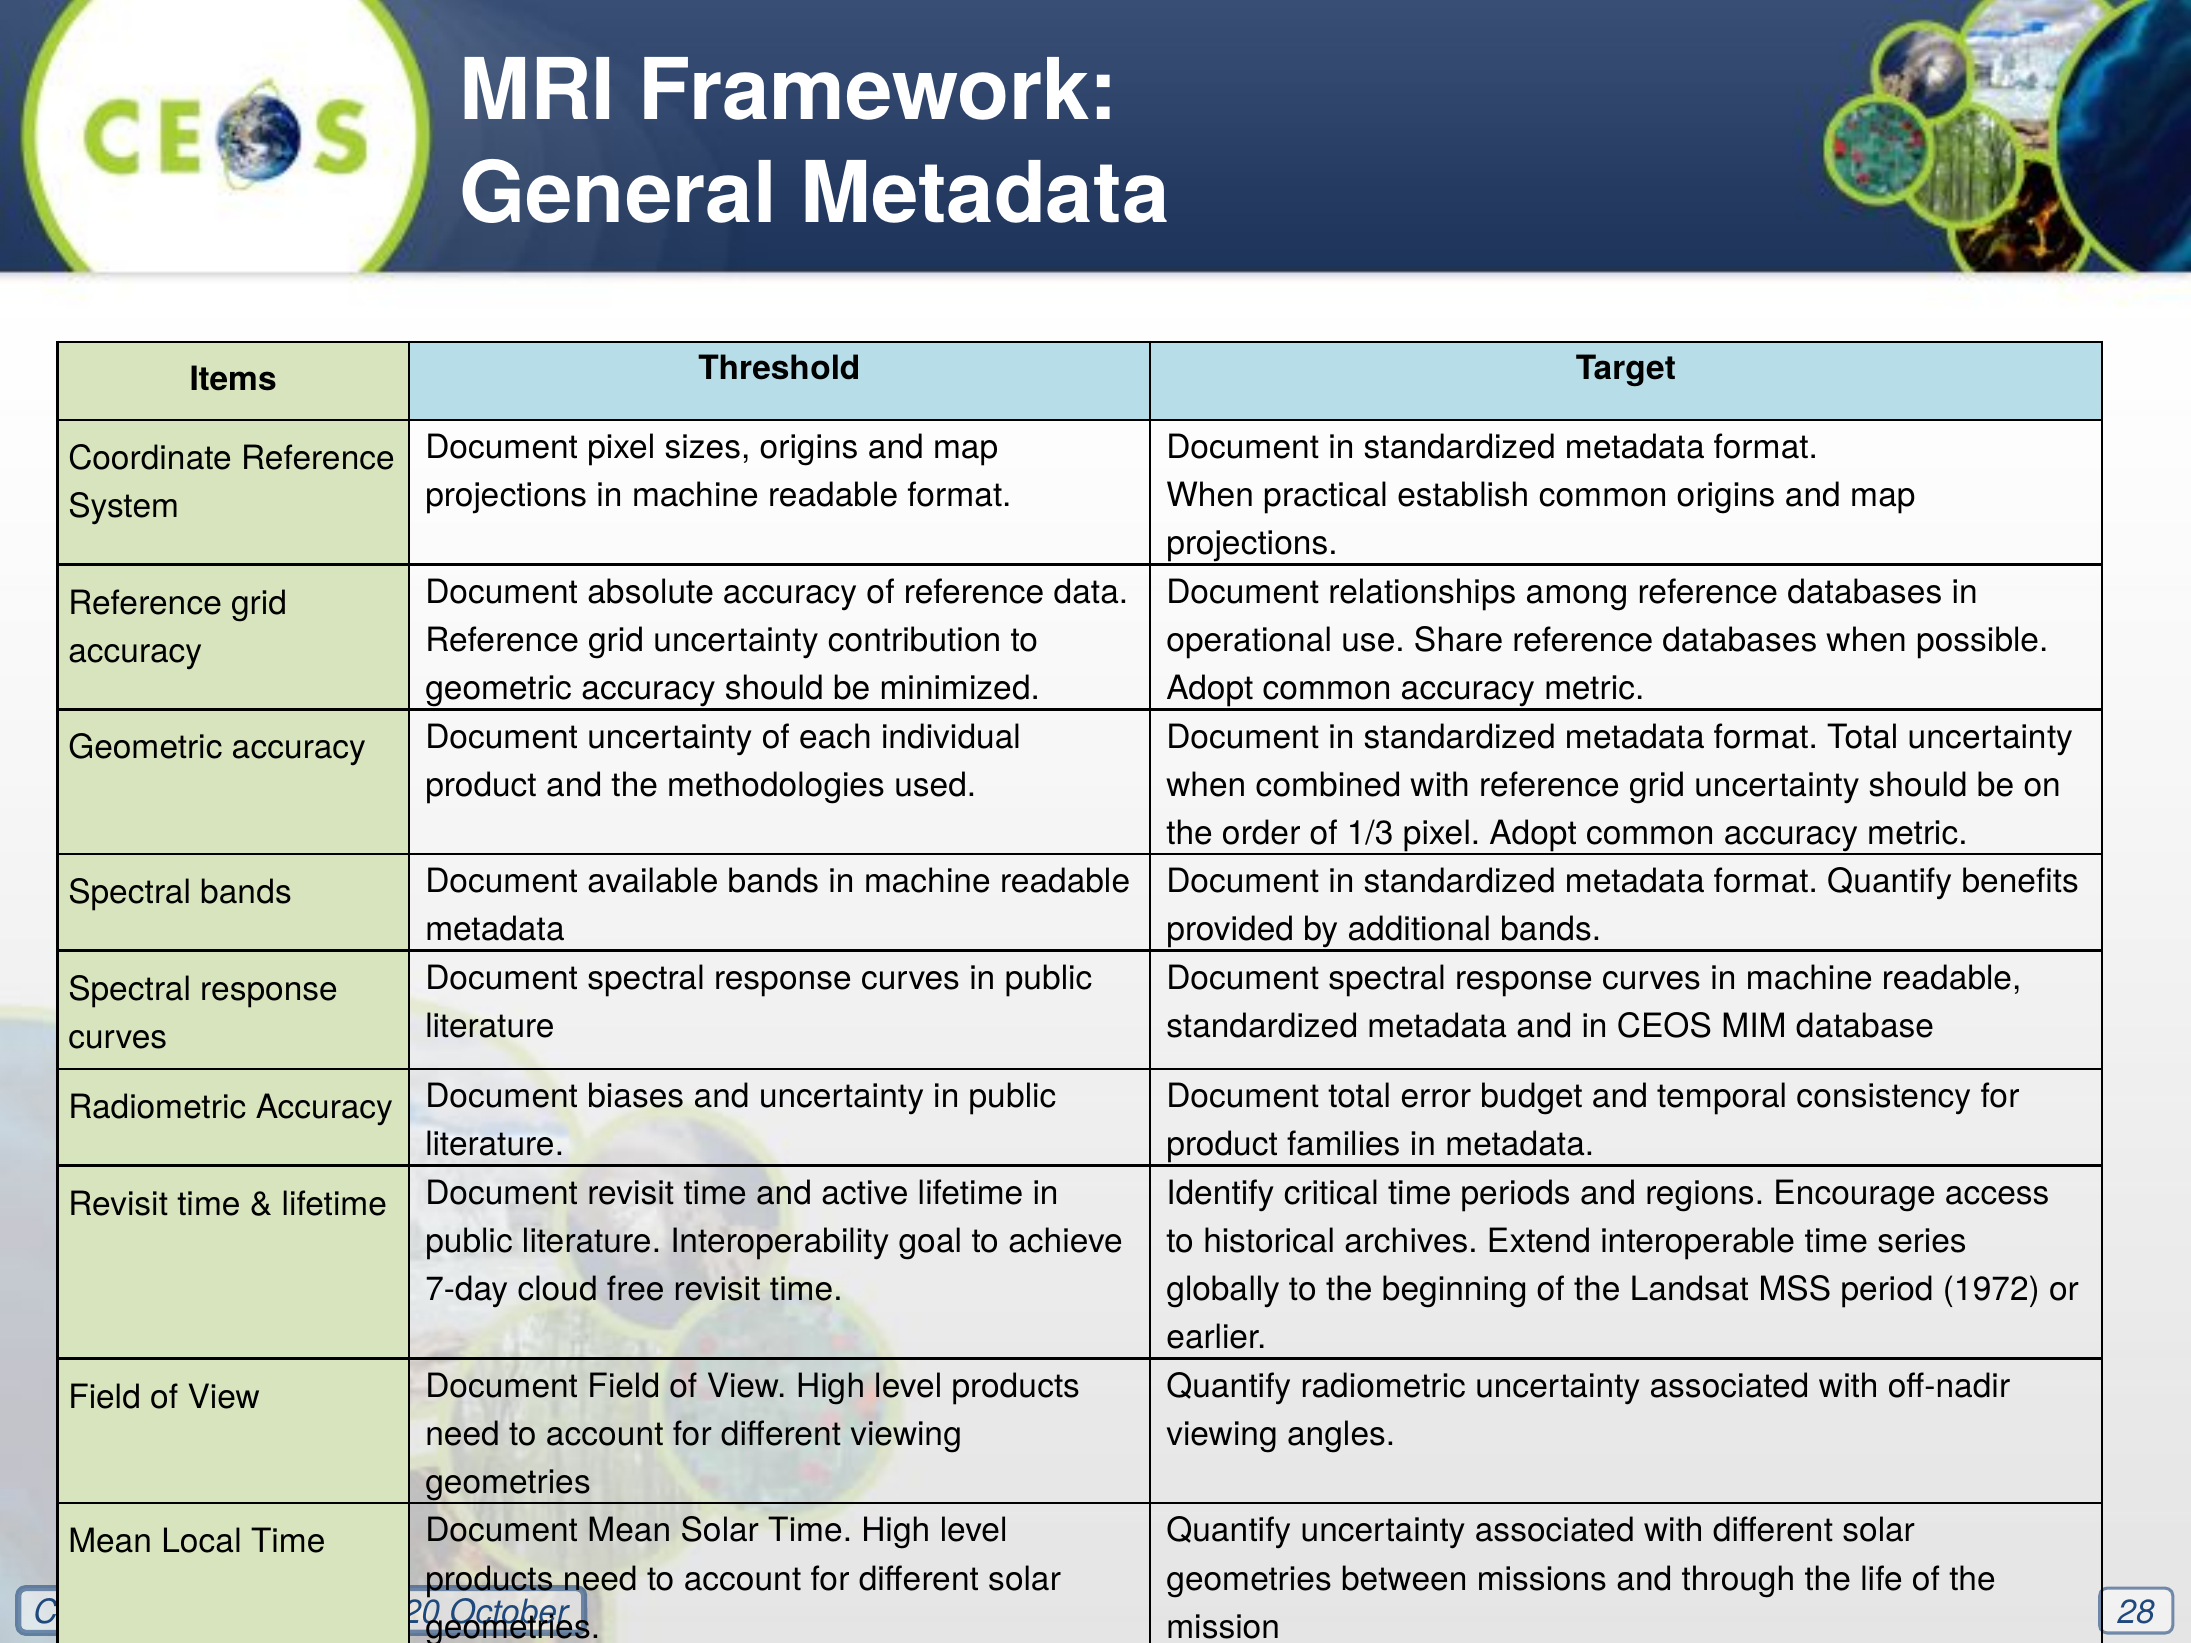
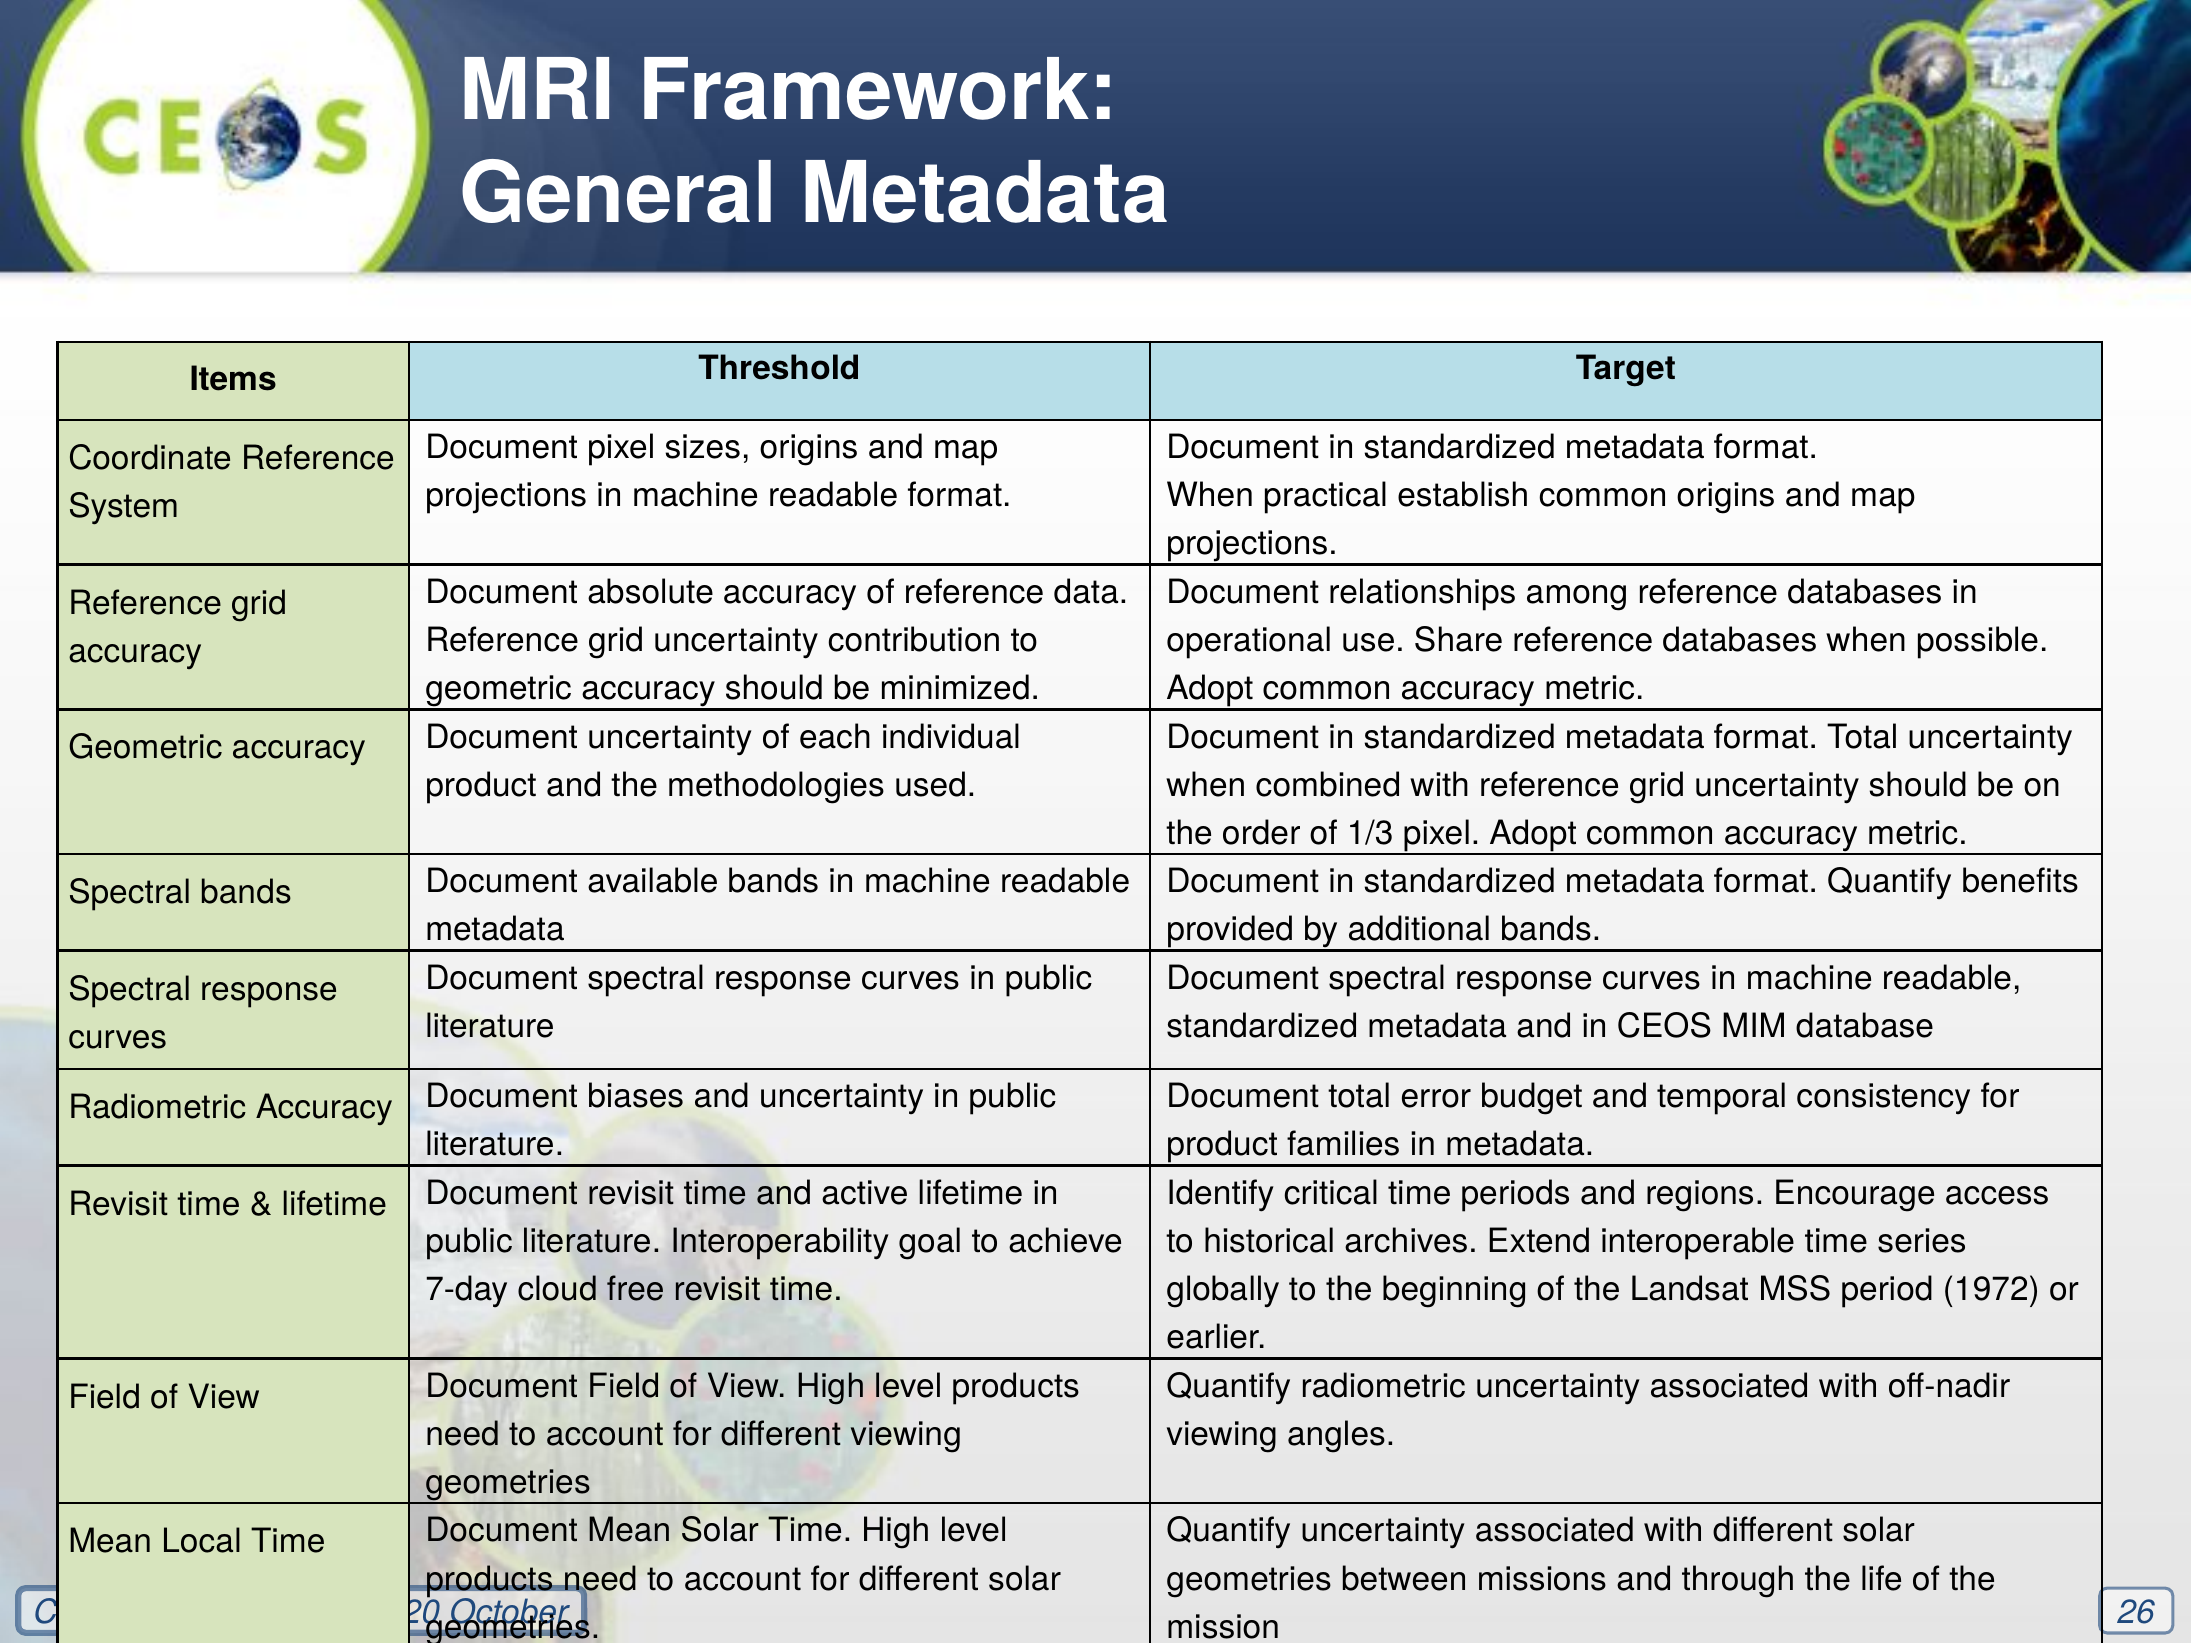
28: 28 -> 26 (2136, 1613)
